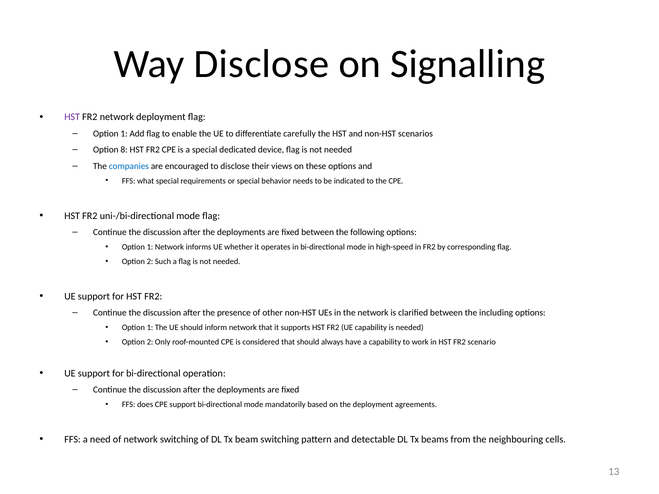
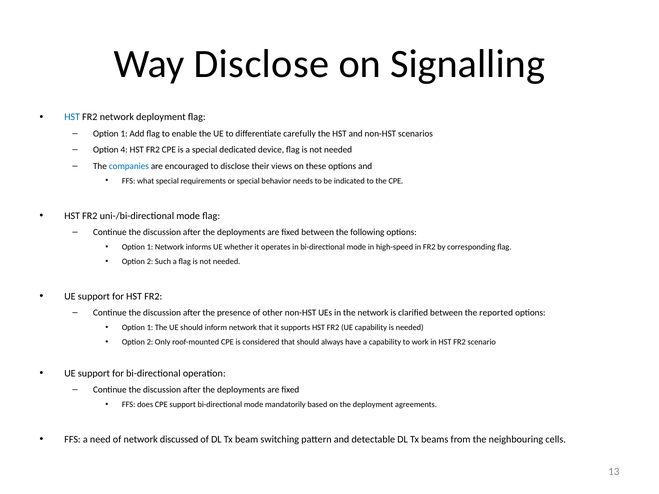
HST colour: purple -> blue (72, 117)
8: 8 -> 4 (124, 150)
including: including -> reported (496, 313)
network switching: switching -> discussed (179, 440)
